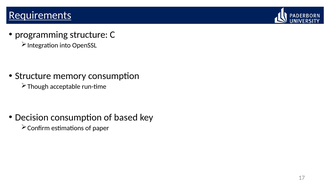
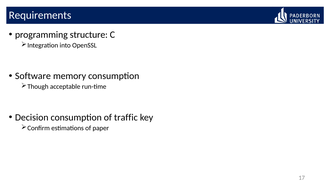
Requirements underline: present -> none (40, 15)
Structure: Structure -> Software (33, 76)
based: based -> traffic (126, 117)
